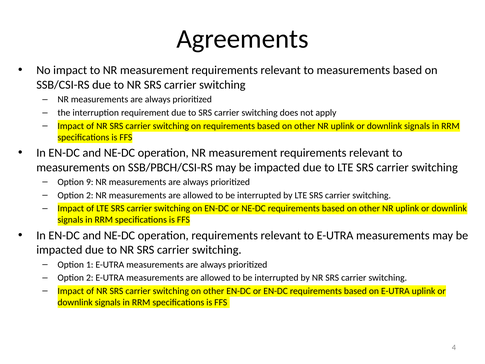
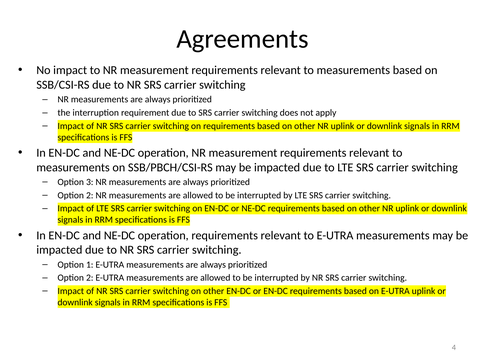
9: 9 -> 3 (90, 182)
